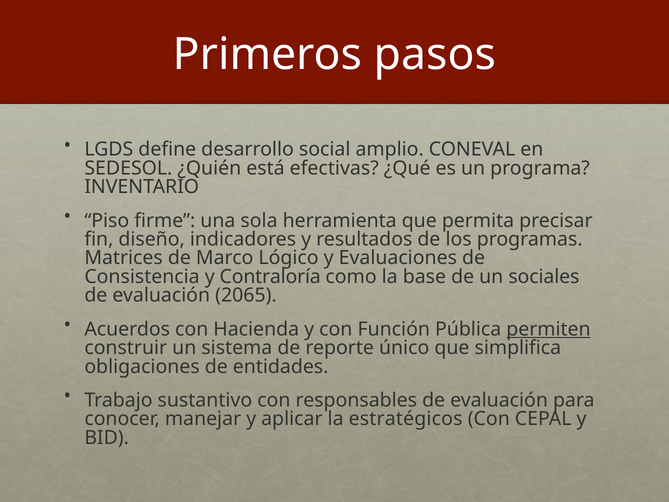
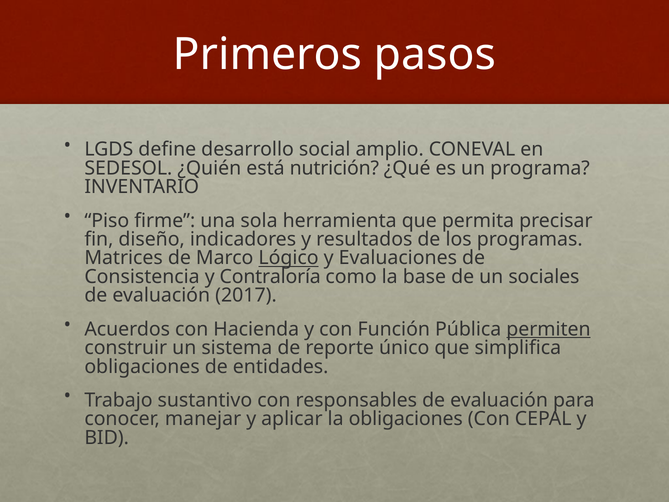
efectivas: efectivas -> nutrición (334, 168)
Lógico underline: none -> present (289, 258)
2065: 2065 -> 2017 (246, 295)
la estratégicos: estratégicos -> obligaciones (406, 419)
